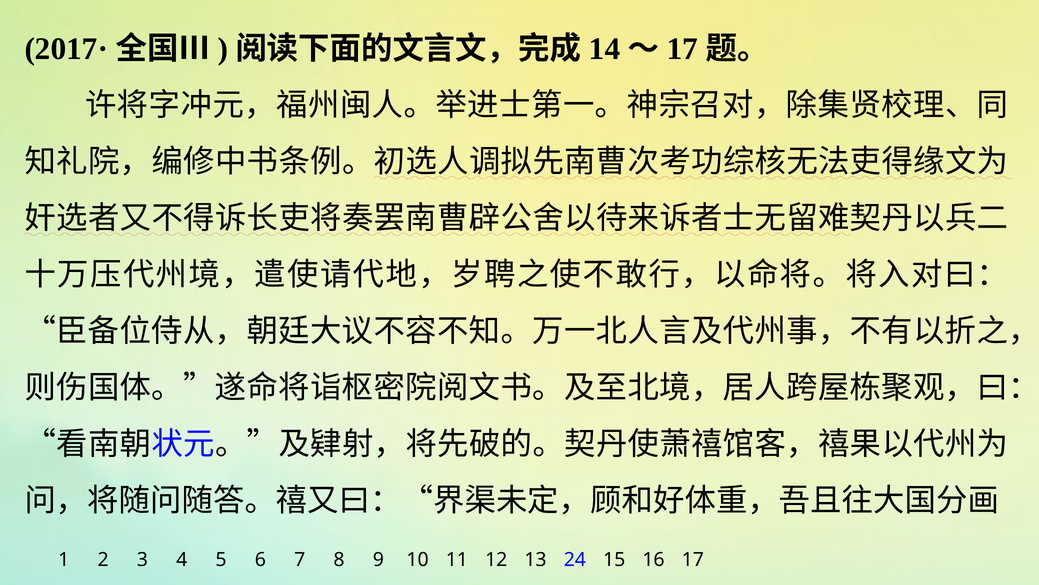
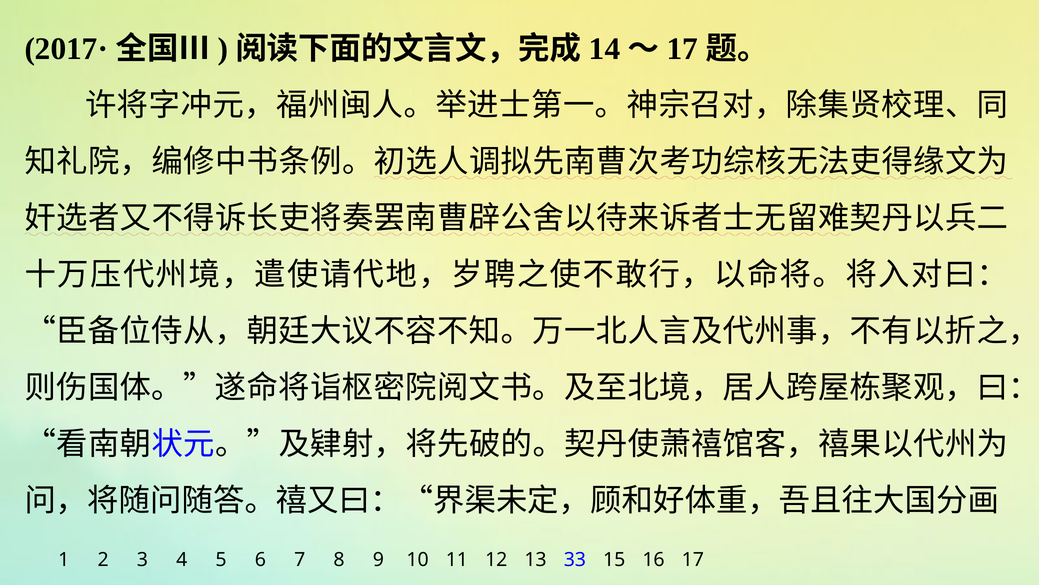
24: 24 -> 33 (575, 559)
